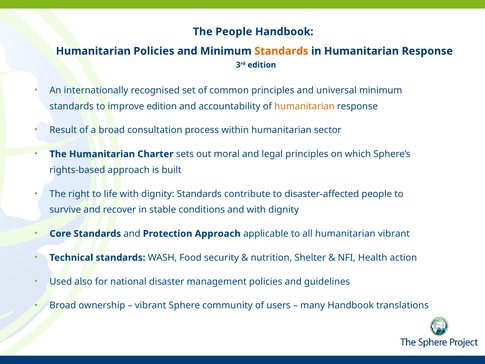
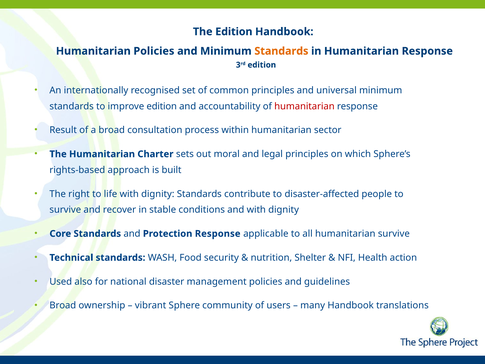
The People: People -> Edition (234, 32)
humanitarian colour: orange -> red (304, 106)
Protection Approach: Approach -> Response (218, 234)
humanitarian vibrant: vibrant -> survive (394, 234)
